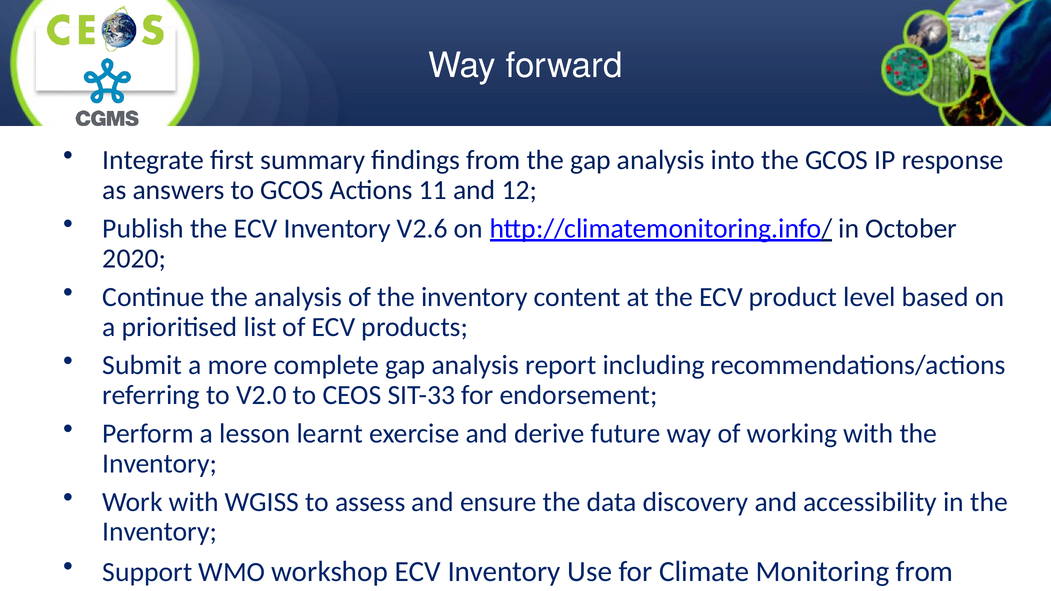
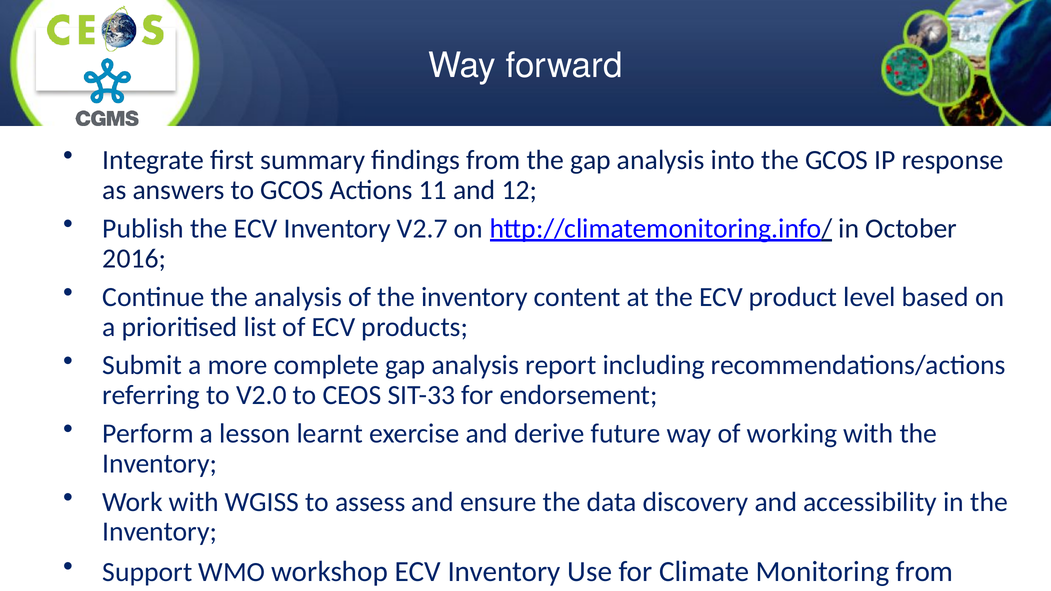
V2.6: V2.6 -> V2.7 (422, 228)
2020: 2020 -> 2016 (134, 259)
